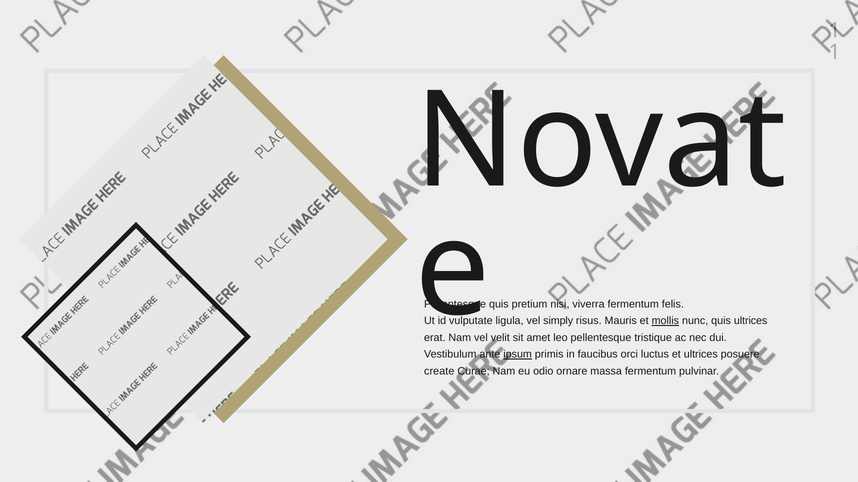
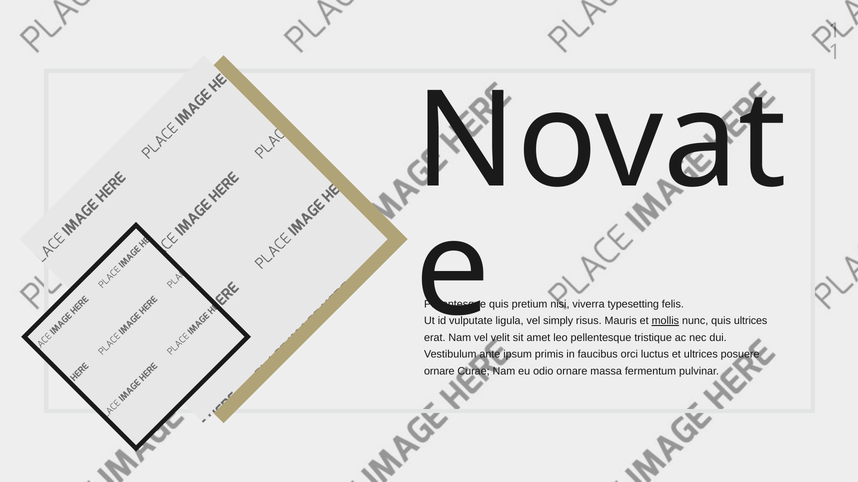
viverra fermentum: fermentum -> typesetting (633, 305)
ipsum underline: present -> none (518, 355)
create: create -> ornare (439, 372)
